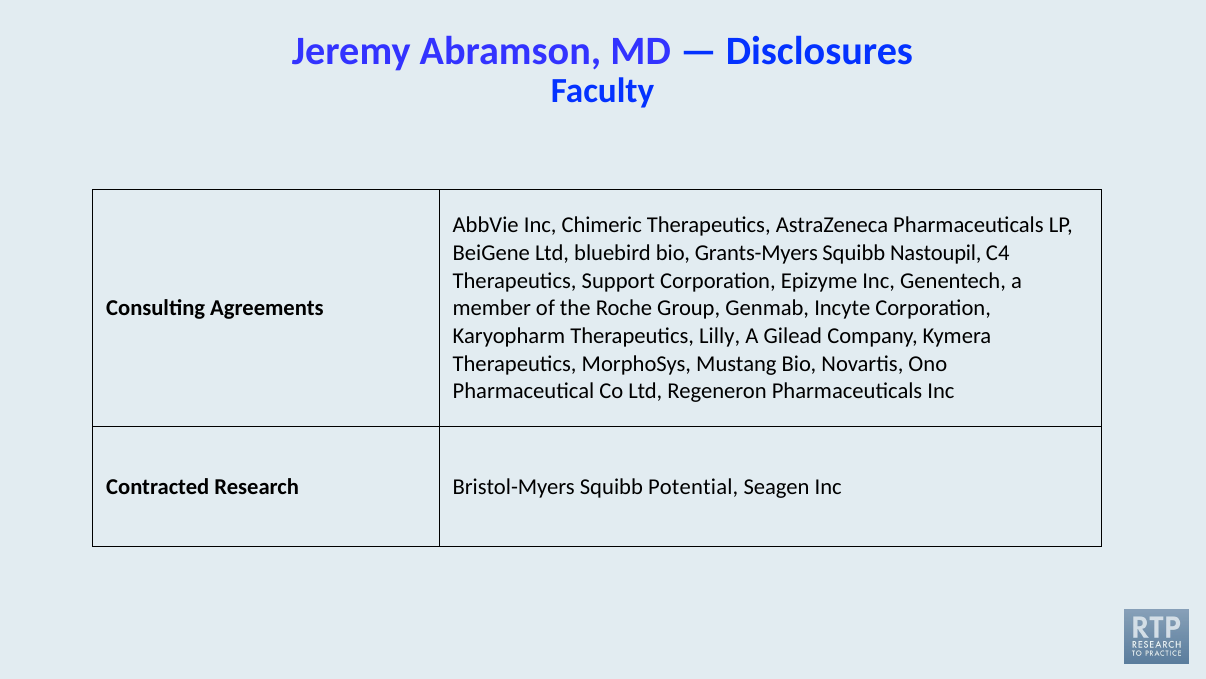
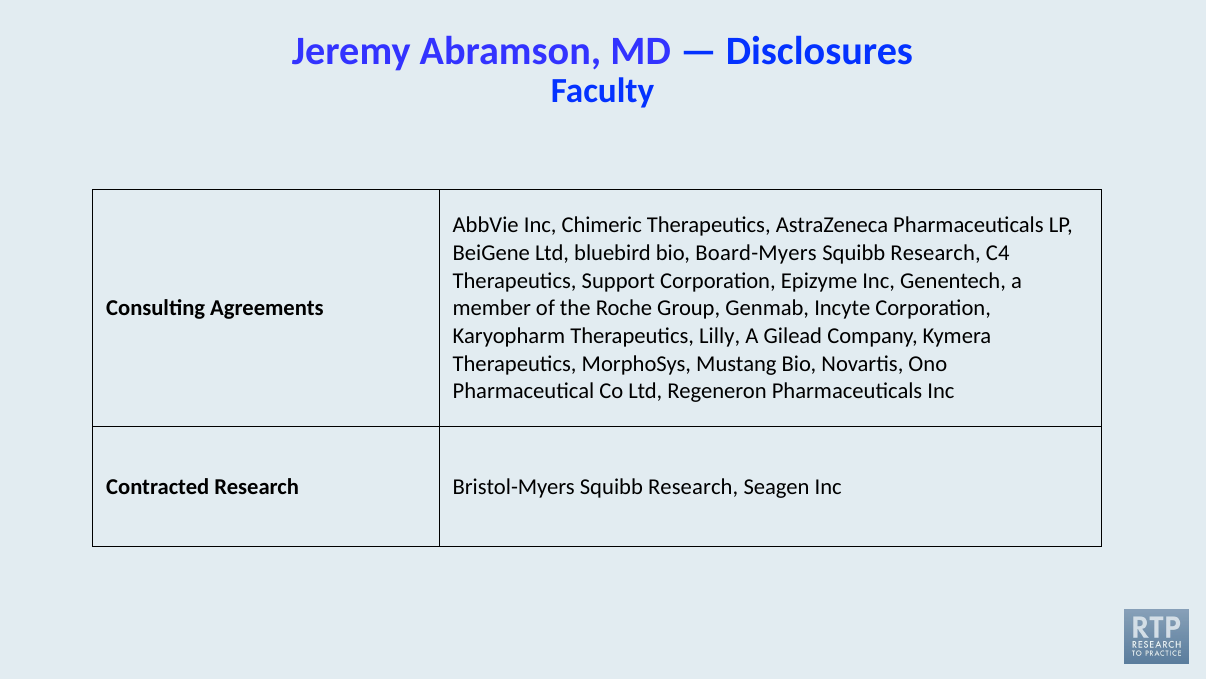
Grants-Myers: Grants-Myers -> Board-Myers (756, 253)
Nastoupil: Nastoupil -> Research (936, 253)
Bristol-Myers Squibb Potential: Potential -> Research (693, 486)
